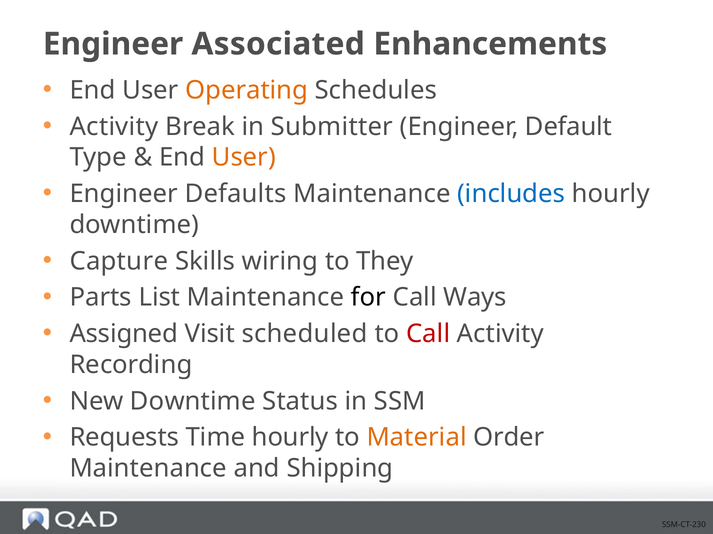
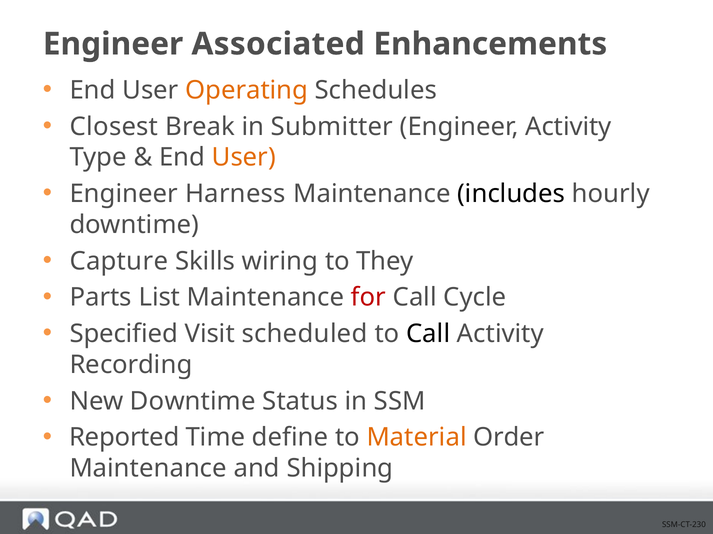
Activity: Activity -> Closest (114, 127)
Engineer Default: Default -> Activity (568, 127)
Defaults: Defaults -> Harness (235, 194)
includes colour: blue -> black (511, 194)
for colour: black -> red (368, 298)
Ways: Ways -> Cycle (475, 298)
Assigned: Assigned -> Specified (124, 334)
Call colour: red -> black (428, 334)
Requests: Requests -> Reported (124, 438)
Time hourly: hourly -> define (290, 438)
